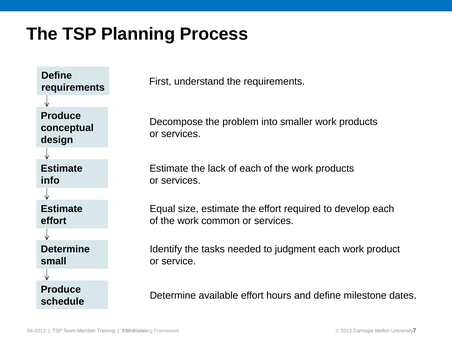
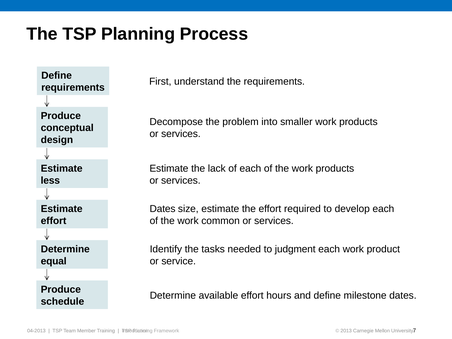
info: info -> less (50, 180)
Equal: Equal -> Dates (163, 209)
small: small -> equal (54, 261)
